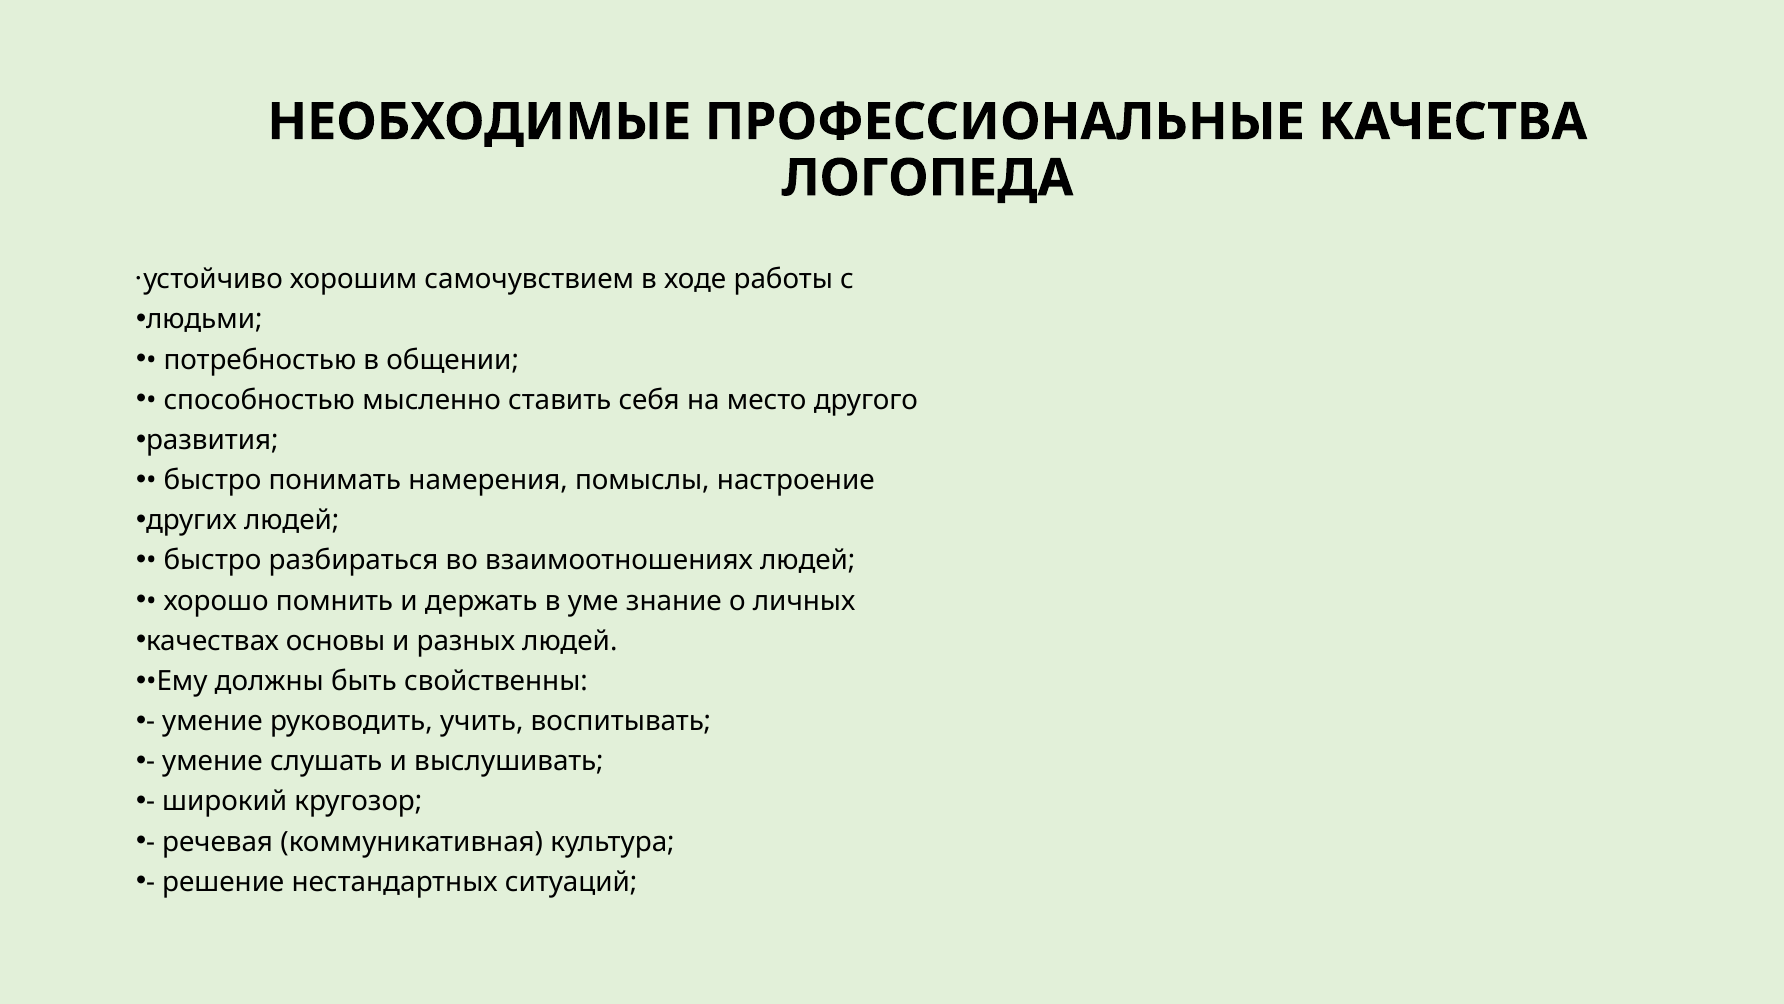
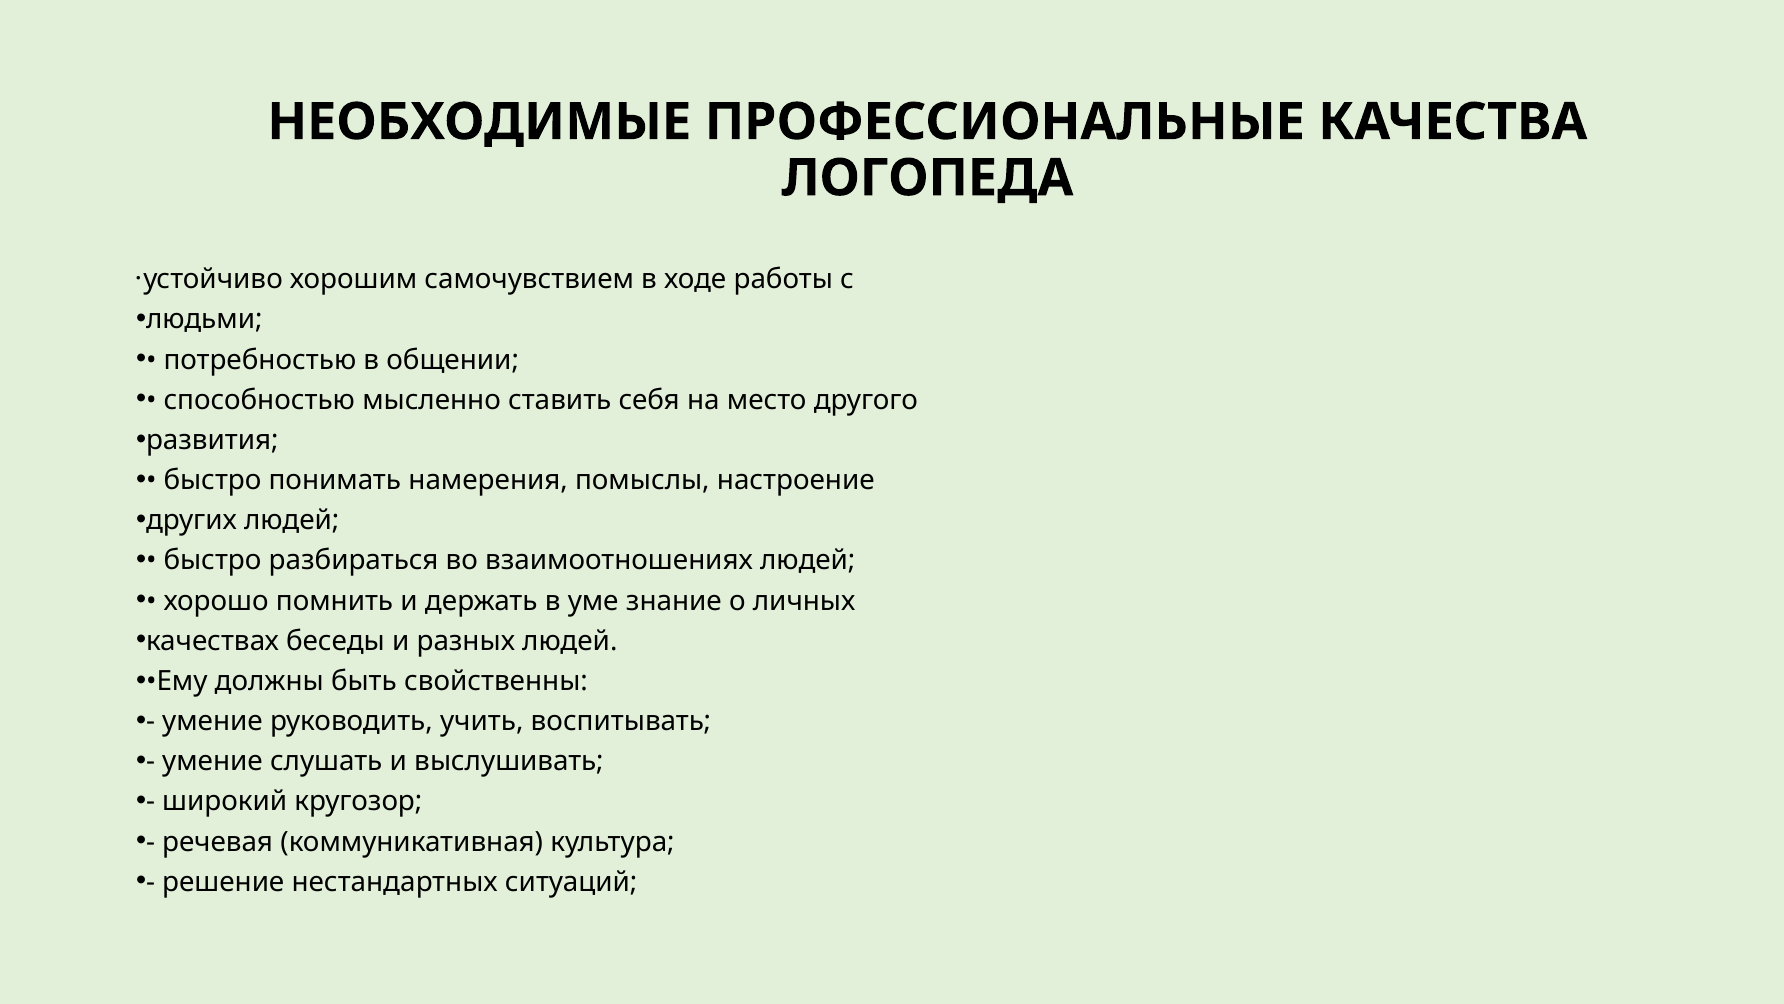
основы: основы -> беседы (335, 641)
